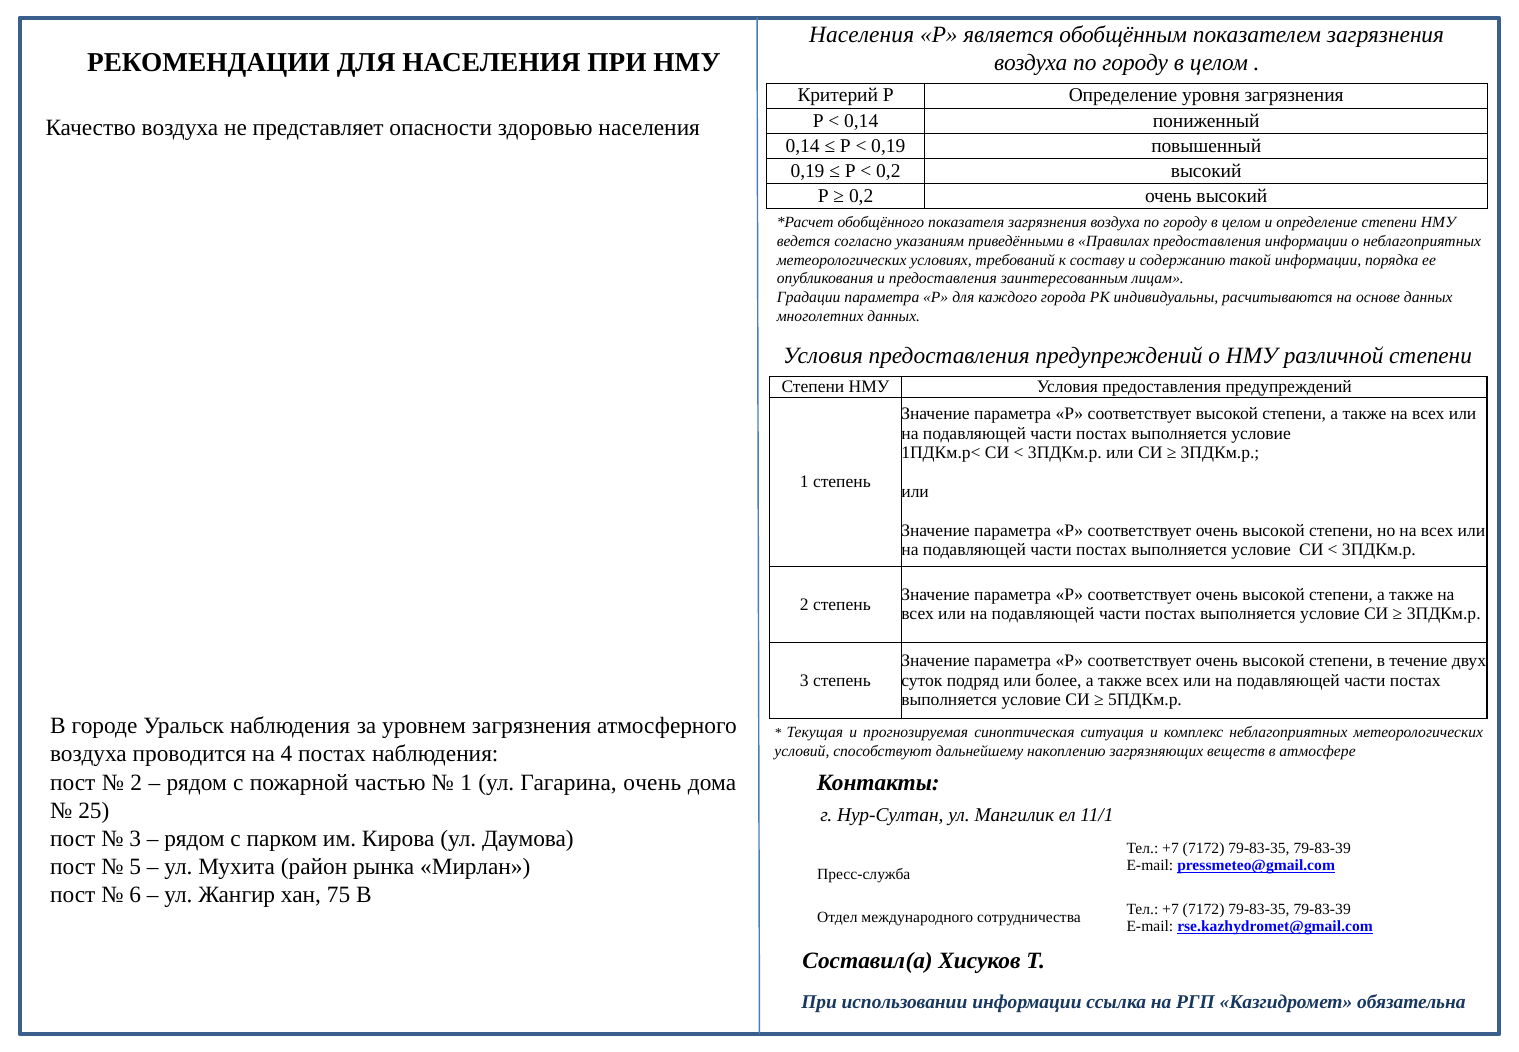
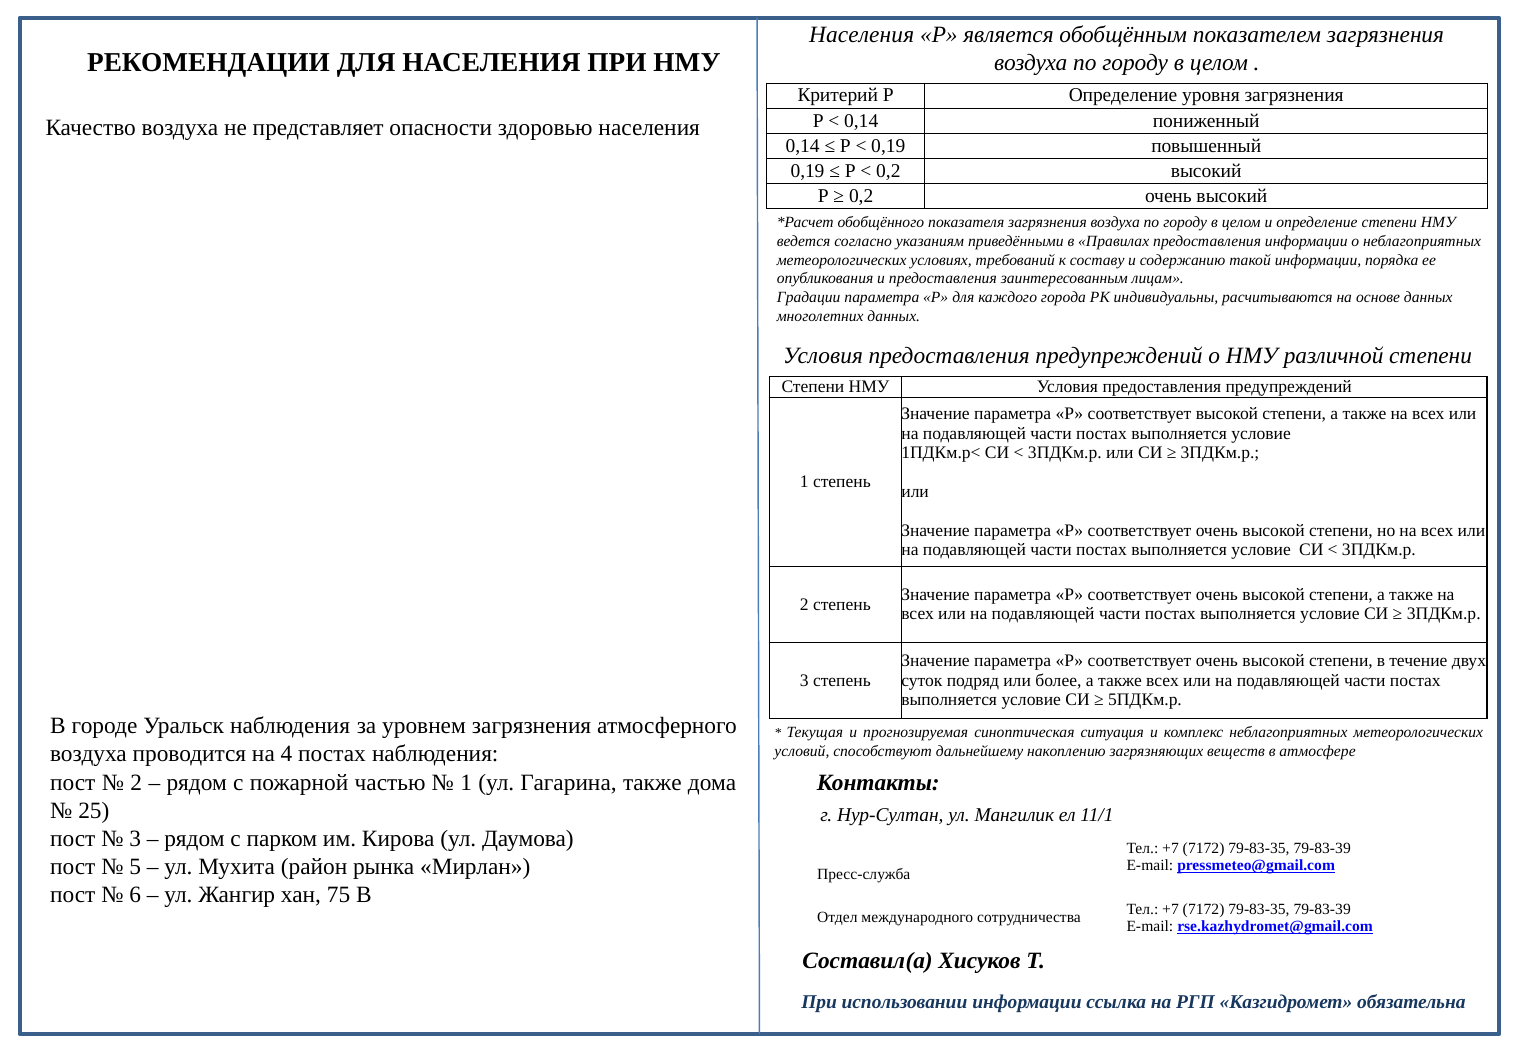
Гагарина очень: очень -> также (652, 782)
